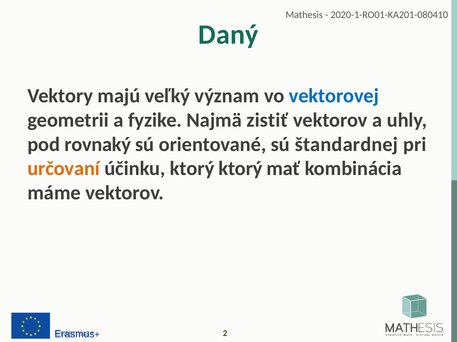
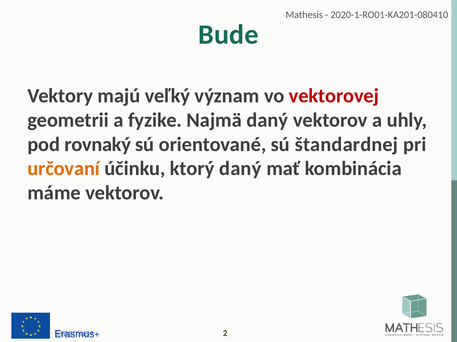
Daný: Daný -> Bude (228, 35)
vektorovej colour: blue -> red (334, 96)
Najmä zistiť: zistiť -> daný (267, 120)
ktorý ktorý: ktorý -> daný (240, 169)
